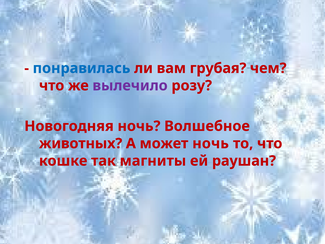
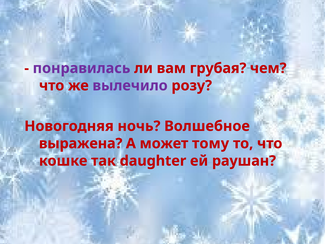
понравилась colour: blue -> purple (82, 68)
животных: животных -> выражена (81, 143)
может ночь: ночь -> тому (211, 143)
магниты: магниты -> daughter (153, 161)
